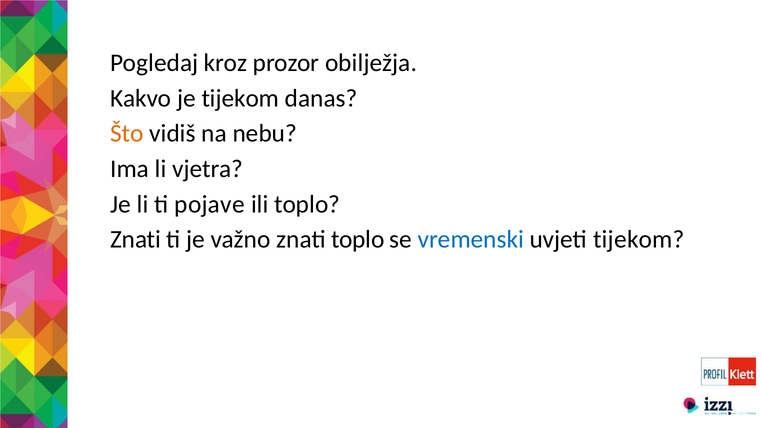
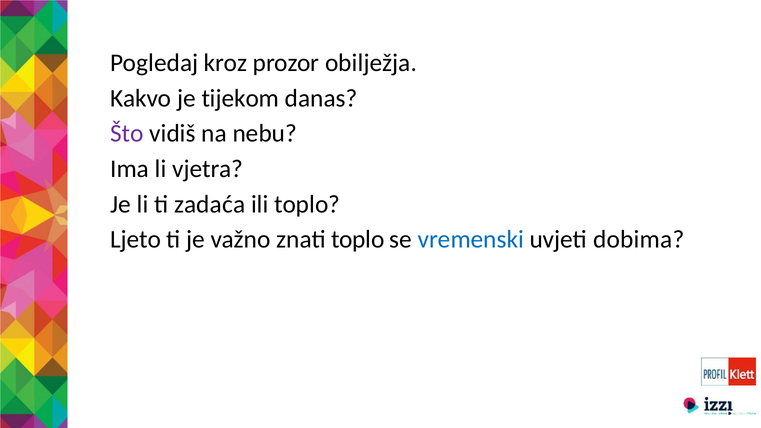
Što colour: orange -> purple (127, 134)
pojave: pojave -> zadaća (210, 204)
Znati: Znati -> Ljeto (136, 240)
uvjeti tijekom: tijekom -> dobima (639, 240)
